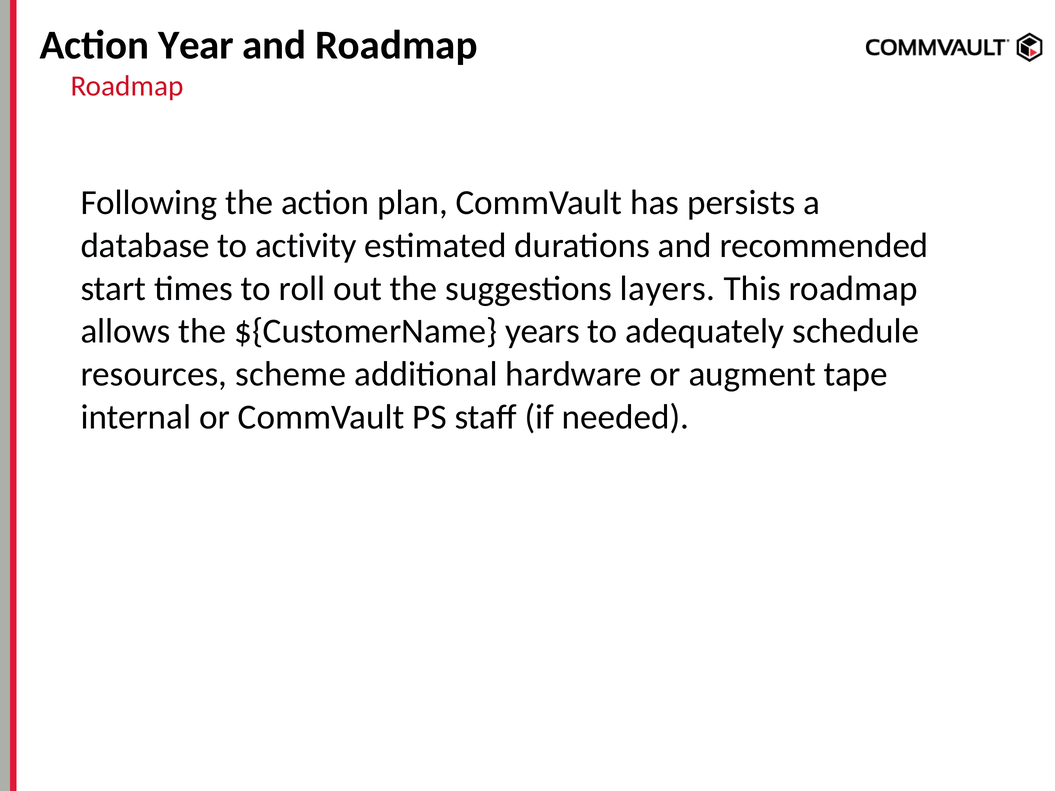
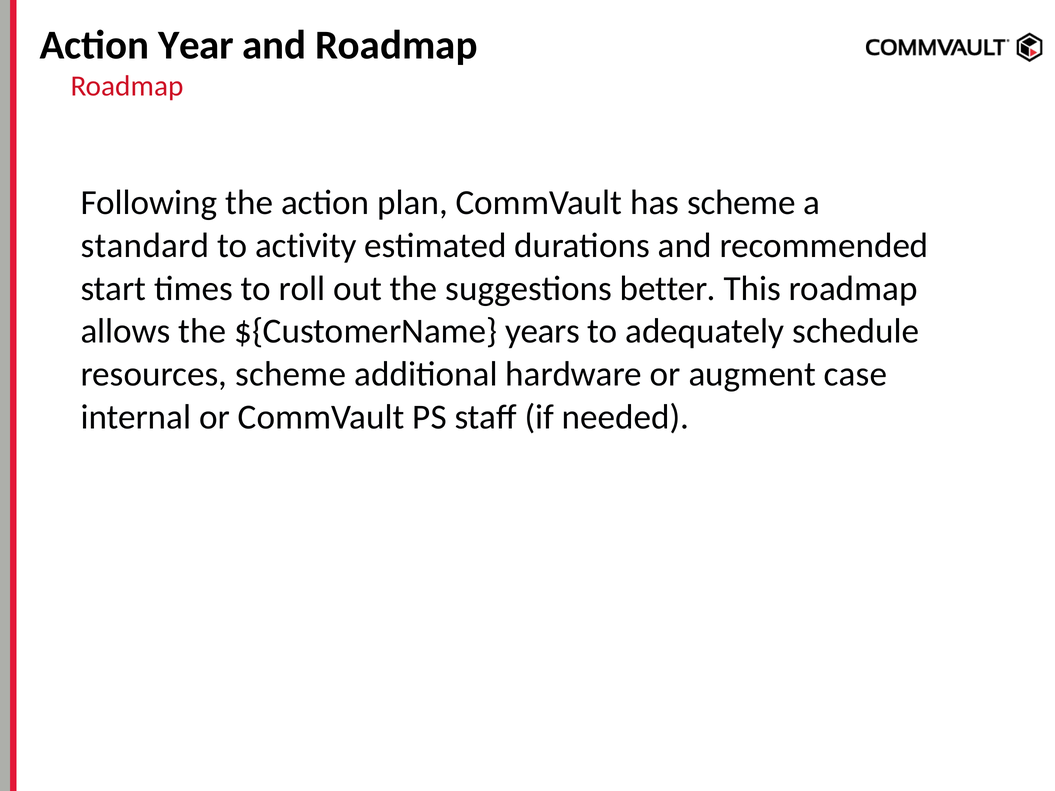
has persists: persists -> scheme (741, 203)
database: database -> standard (145, 246)
layers: layers -> better (668, 289)
tape: tape -> case (856, 374)
